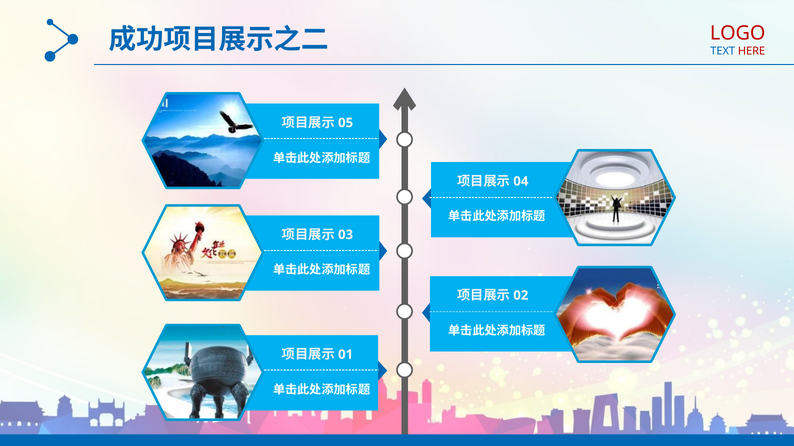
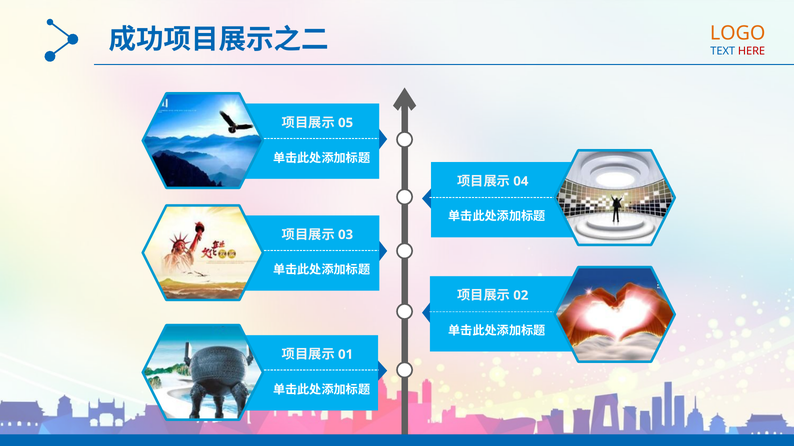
LOGO colour: red -> orange (738, 33)
